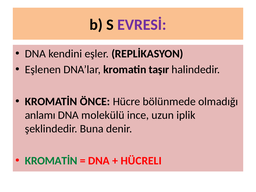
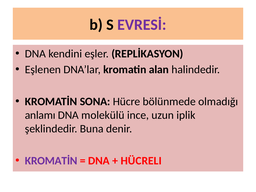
taşır: taşır -> alan (159, 70)
ÖNCE: ÖNCE -> SONA (95, 102)
KROMATİN colour: green -> purple (51, 161)
